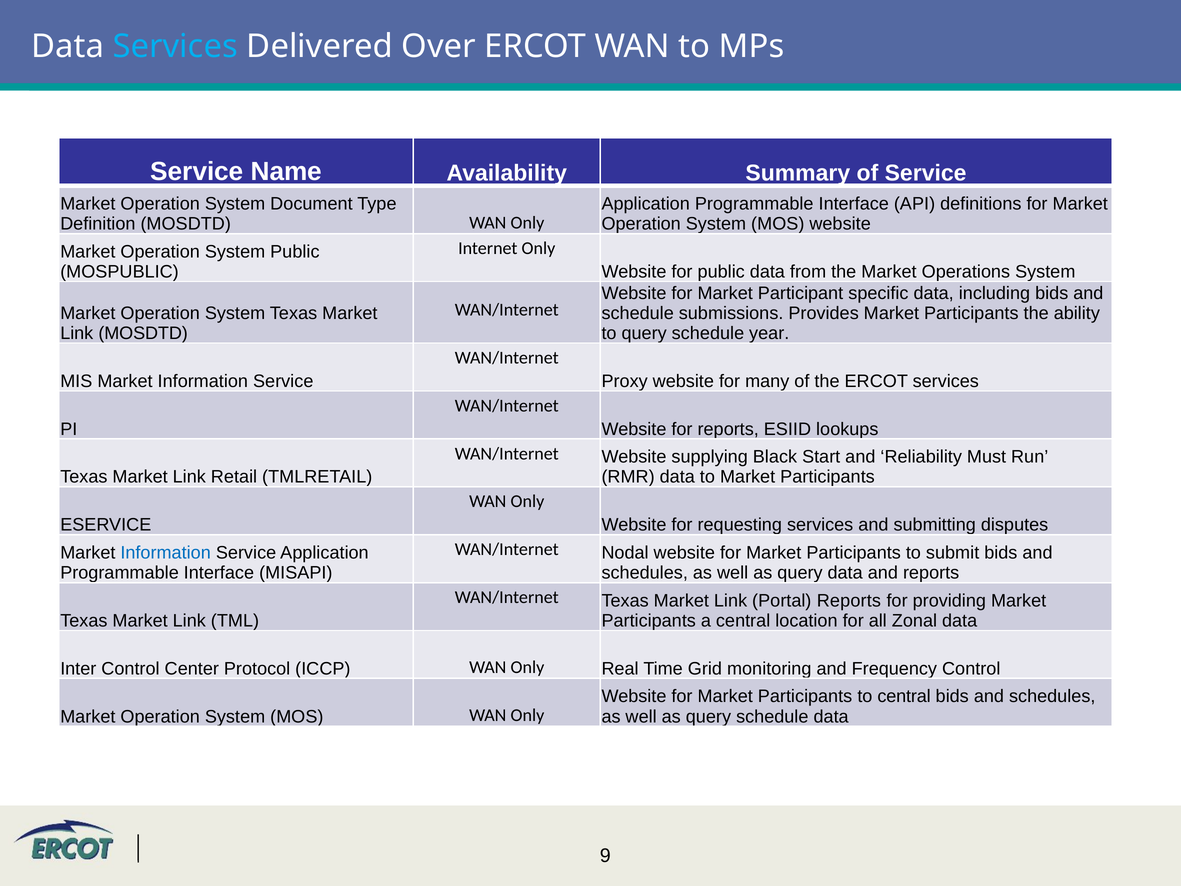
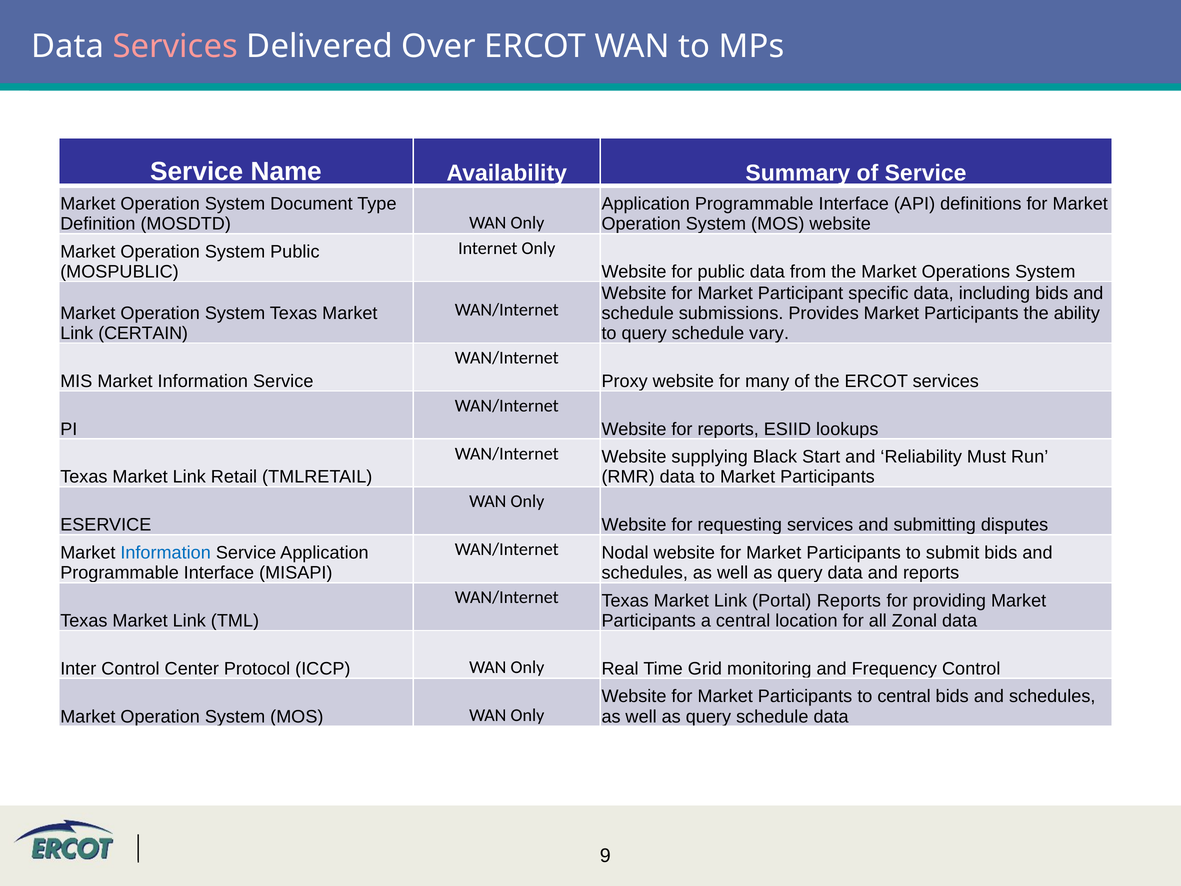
Services colour: light blue -> pink (175, 47)
Link MOSDTD: MOSDTD -> CERTAIN (143, 333)
year: year -> vary (769, 333)
